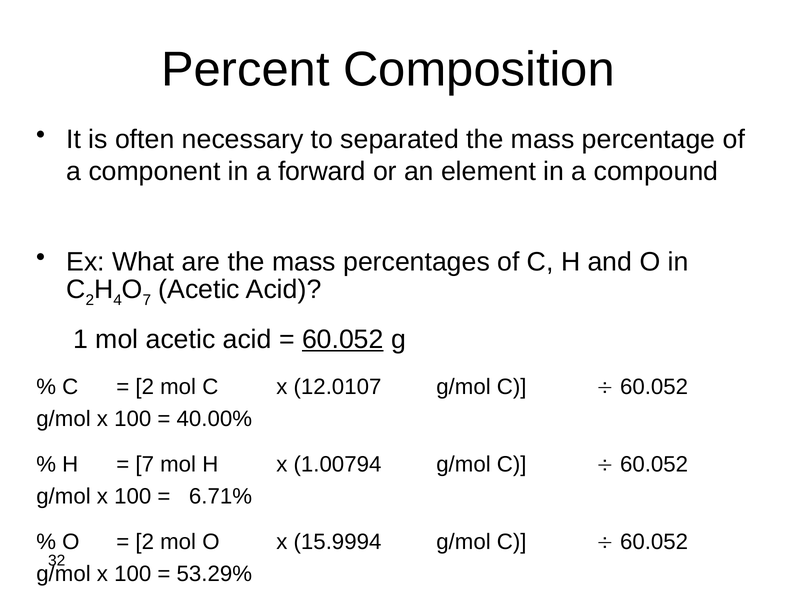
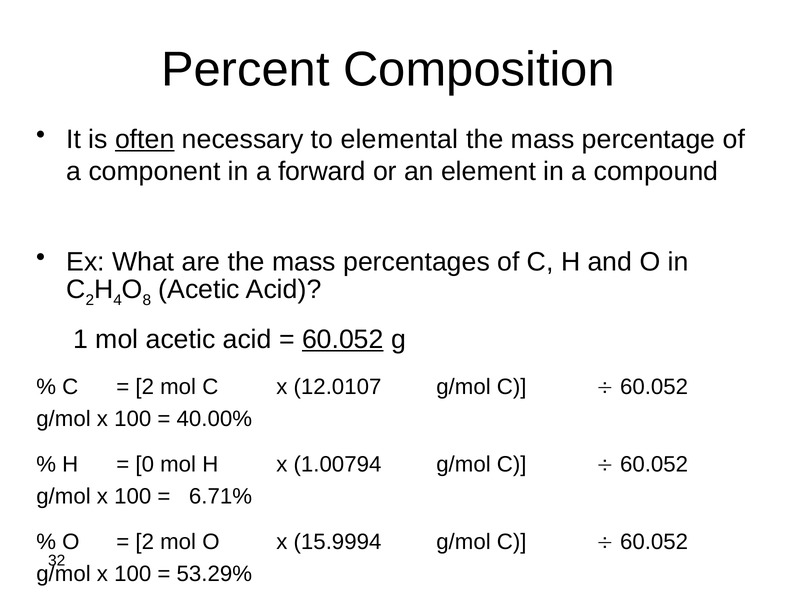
often underline: none -> present (145, 139)
separated: separated -> elemental (400, 139)
O 7: 7 -> 8 (147, 300)
7: 7 -> 0 (145, 464)
